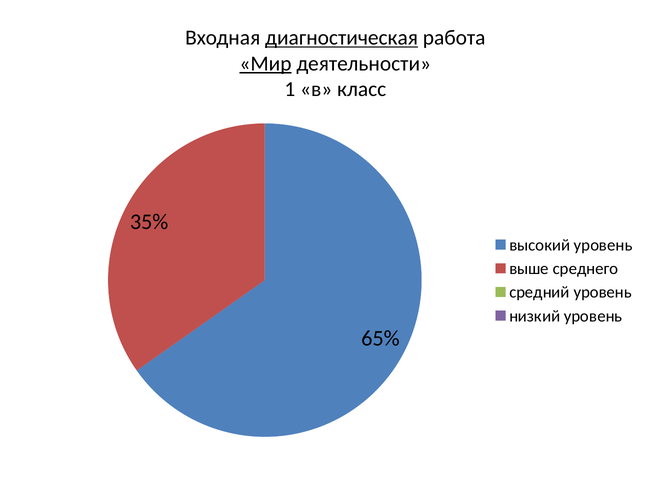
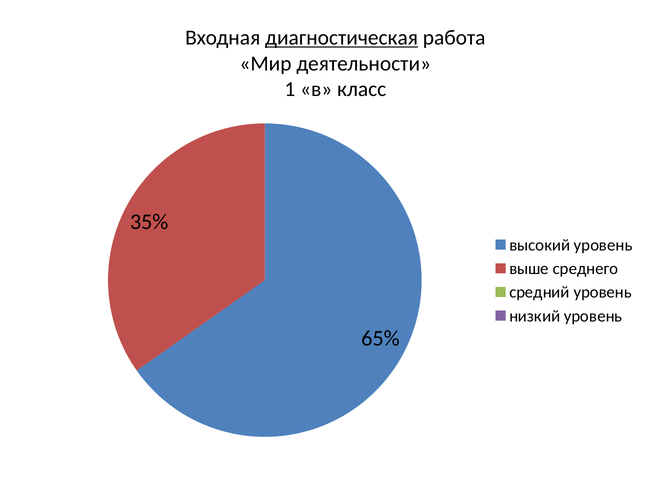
Мир underline: present -> none (266, 64)
